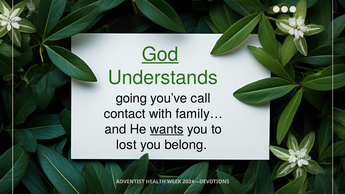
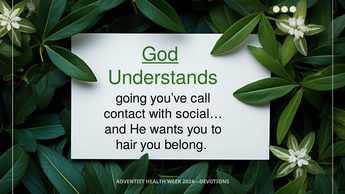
family…: family… -> social… (199, 114)
wants underline: present -> none (167, 129)
lost: lost -> hair (127, 145)
